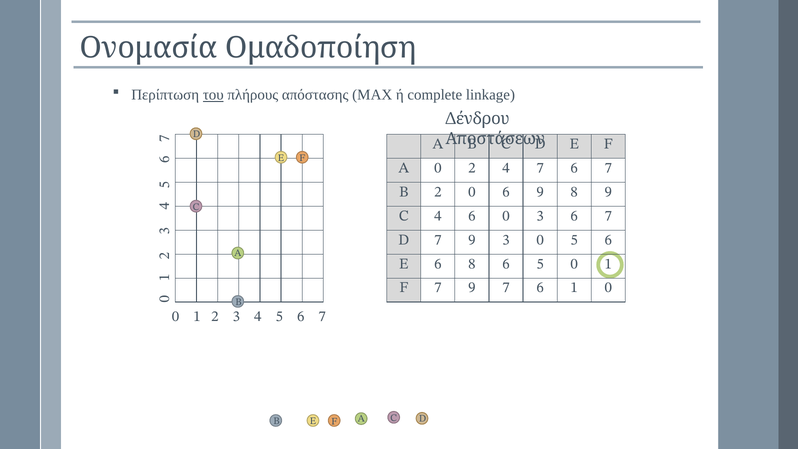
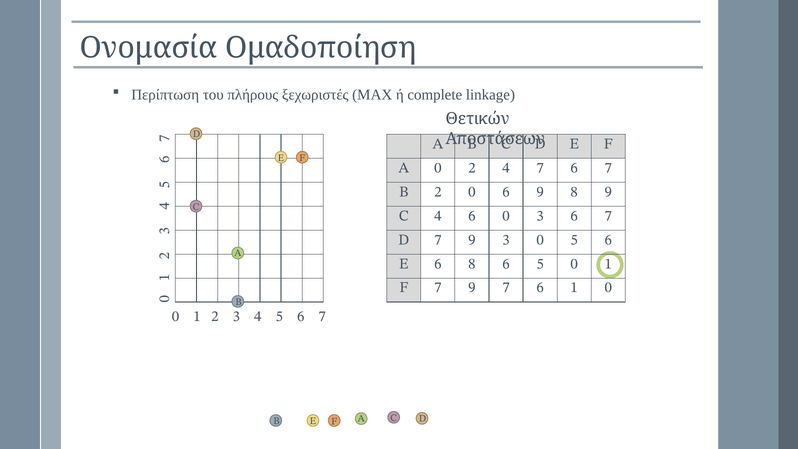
του underline: present -> none (213, 95)
απόστασης: απόστασης -> ξεχωριστές (315, 95)
Δένδρου: Δένδρου -> Θετικών (478, 119)
